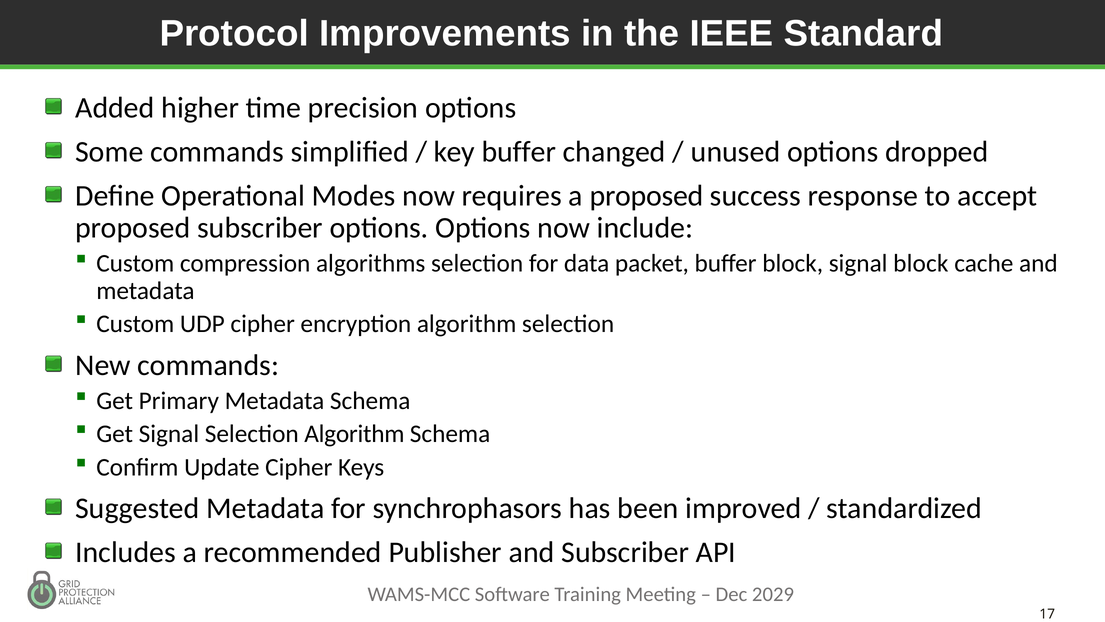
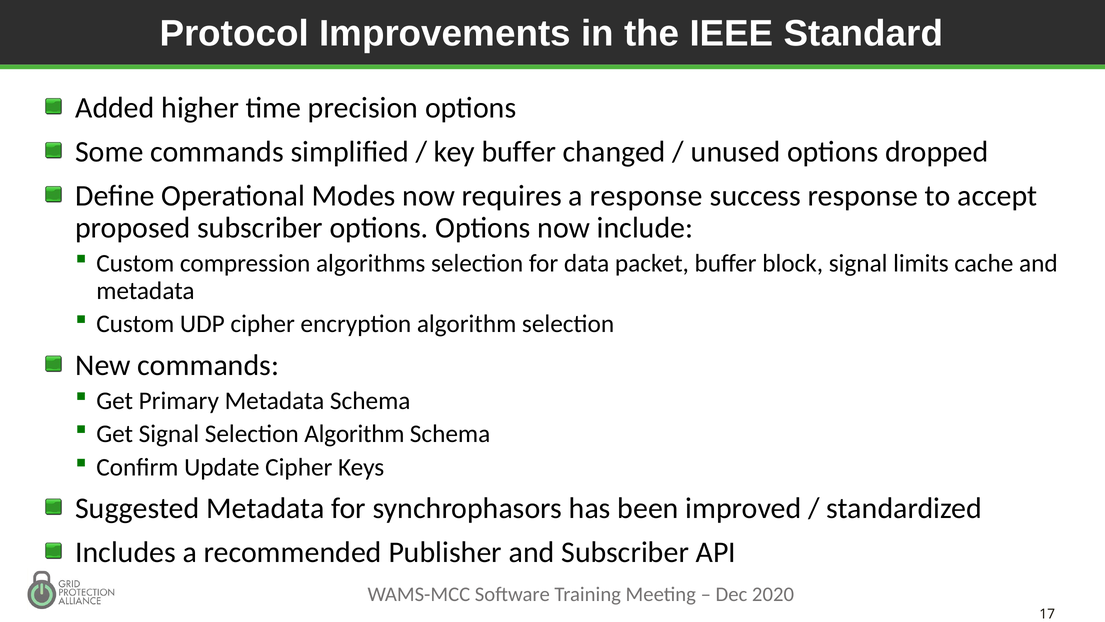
a proposed: proposed -> response (646, 196)
signal block: block -> limits (921, 263)
2029: 2029 -> 2020 (773, 594)
